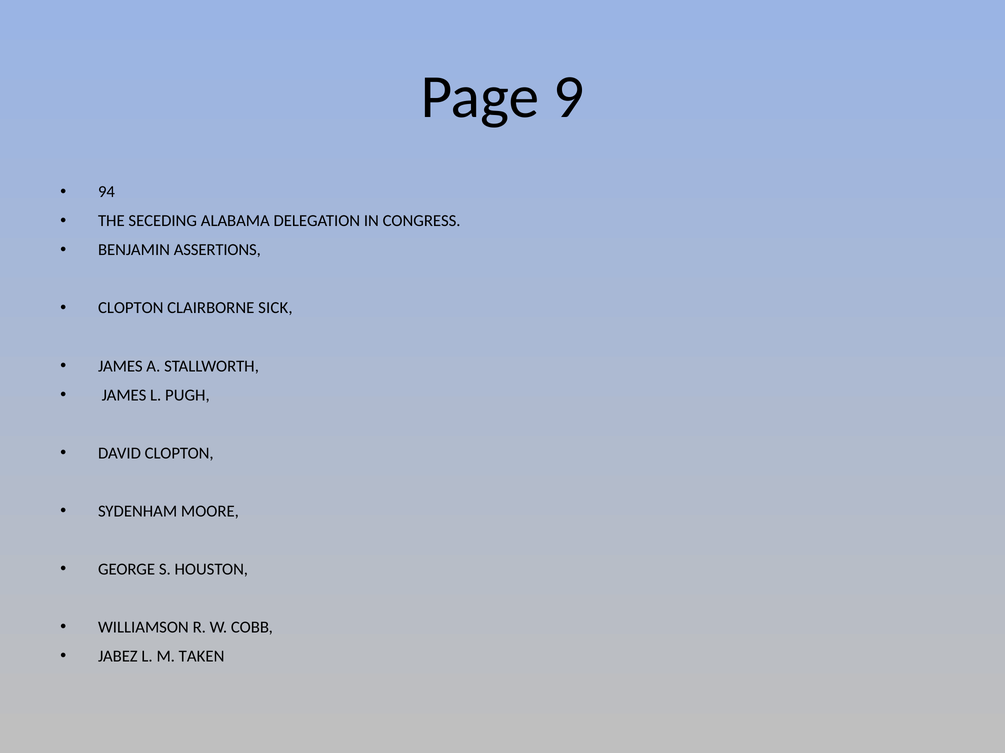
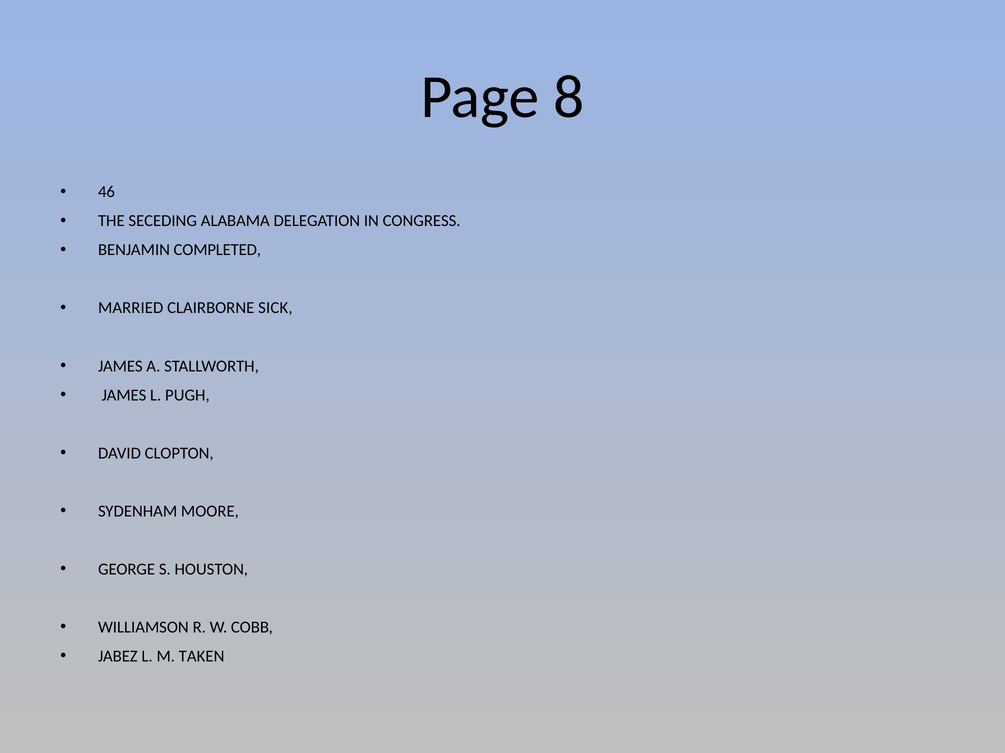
9: 9 -> 8 (569, 97)
94: 94 -> 46 (106, 192)
ASSERTIONS: ASSERTIONS -> COMPLETED (217, 250)
CLOPTON: CLOPTON -> MARRIED (131, 308)
